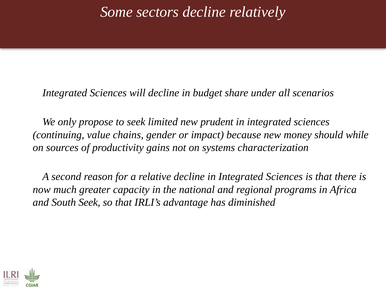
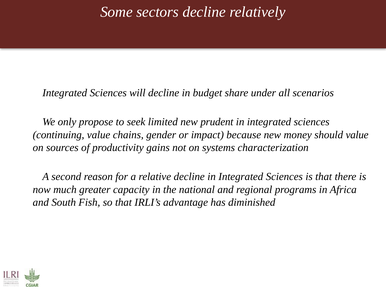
should while: while -> value (357, 135)
South Seek: Seek -> Fish (89, 202)
